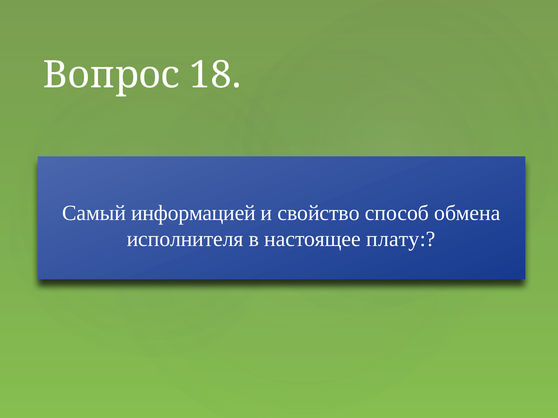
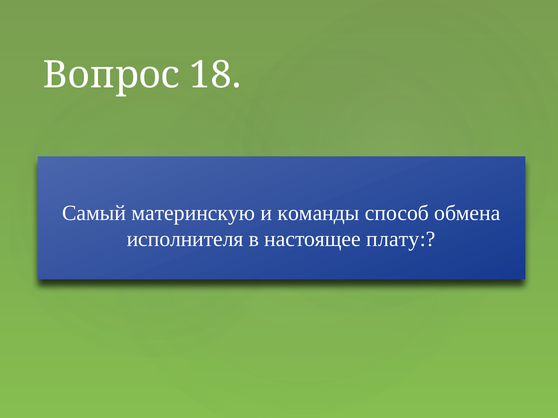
информацией: информацией -> материнскую (193, 213)
свойство: свойство -> команды (319, 213)
